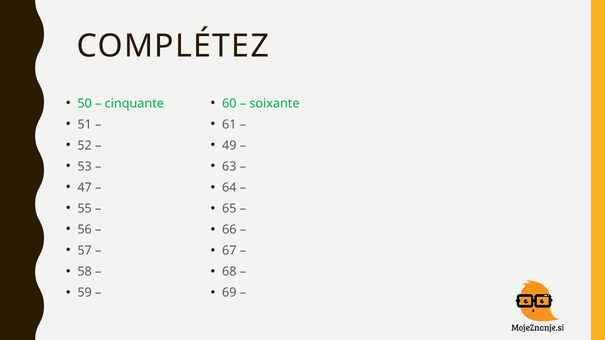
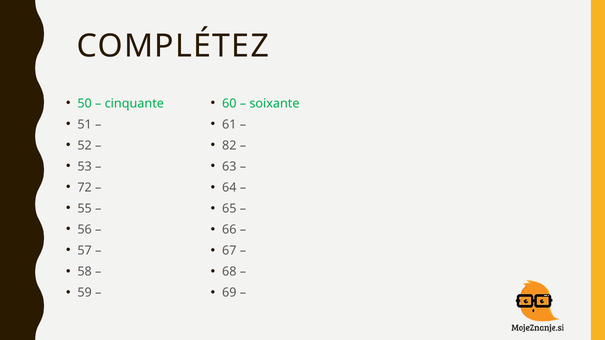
49: 49 -> 82 (229, 146)
47: 47 -> 72 (85, 188)
